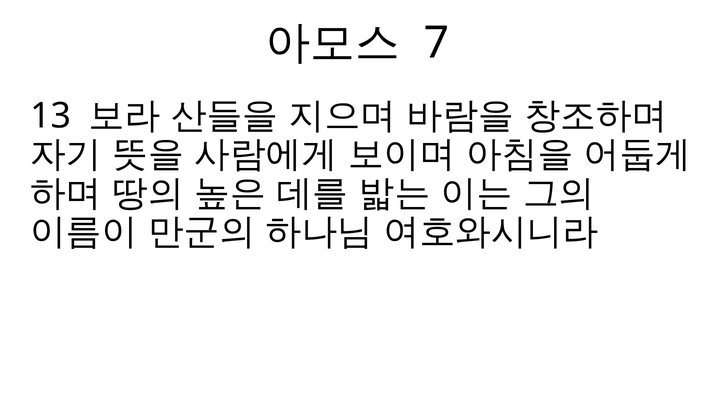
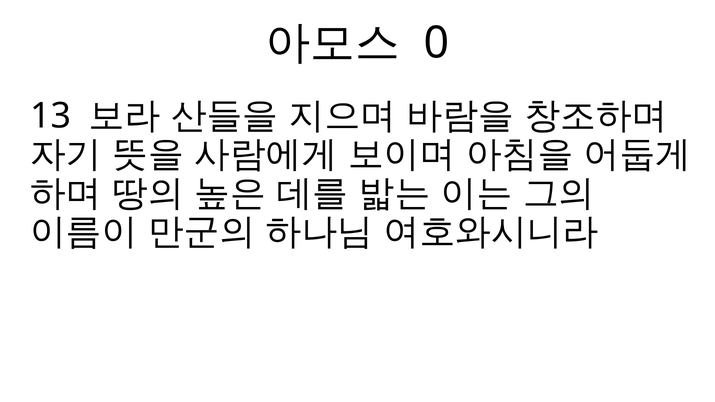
7: 7 -> 0 (437, 43)
